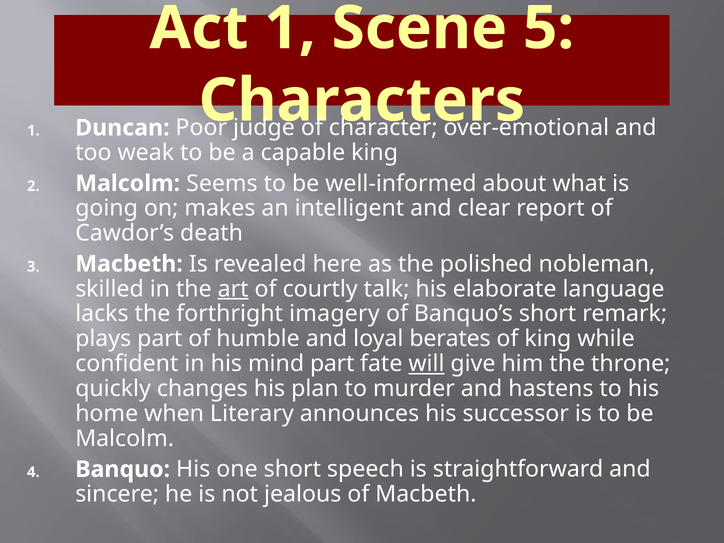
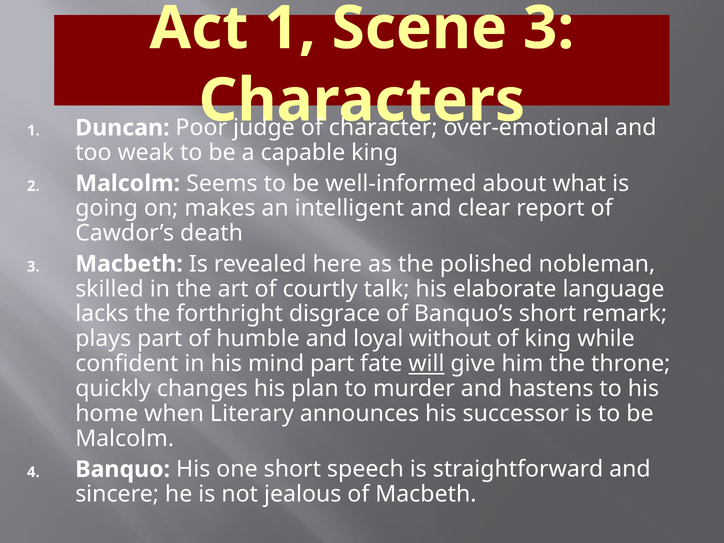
Scene 5: 5 -> 3 (549, 28)
art underline: present -> none (233, 289)
imagery: imagery -> disgrace (335, 314)
berates: berates -> without (450, 339)
